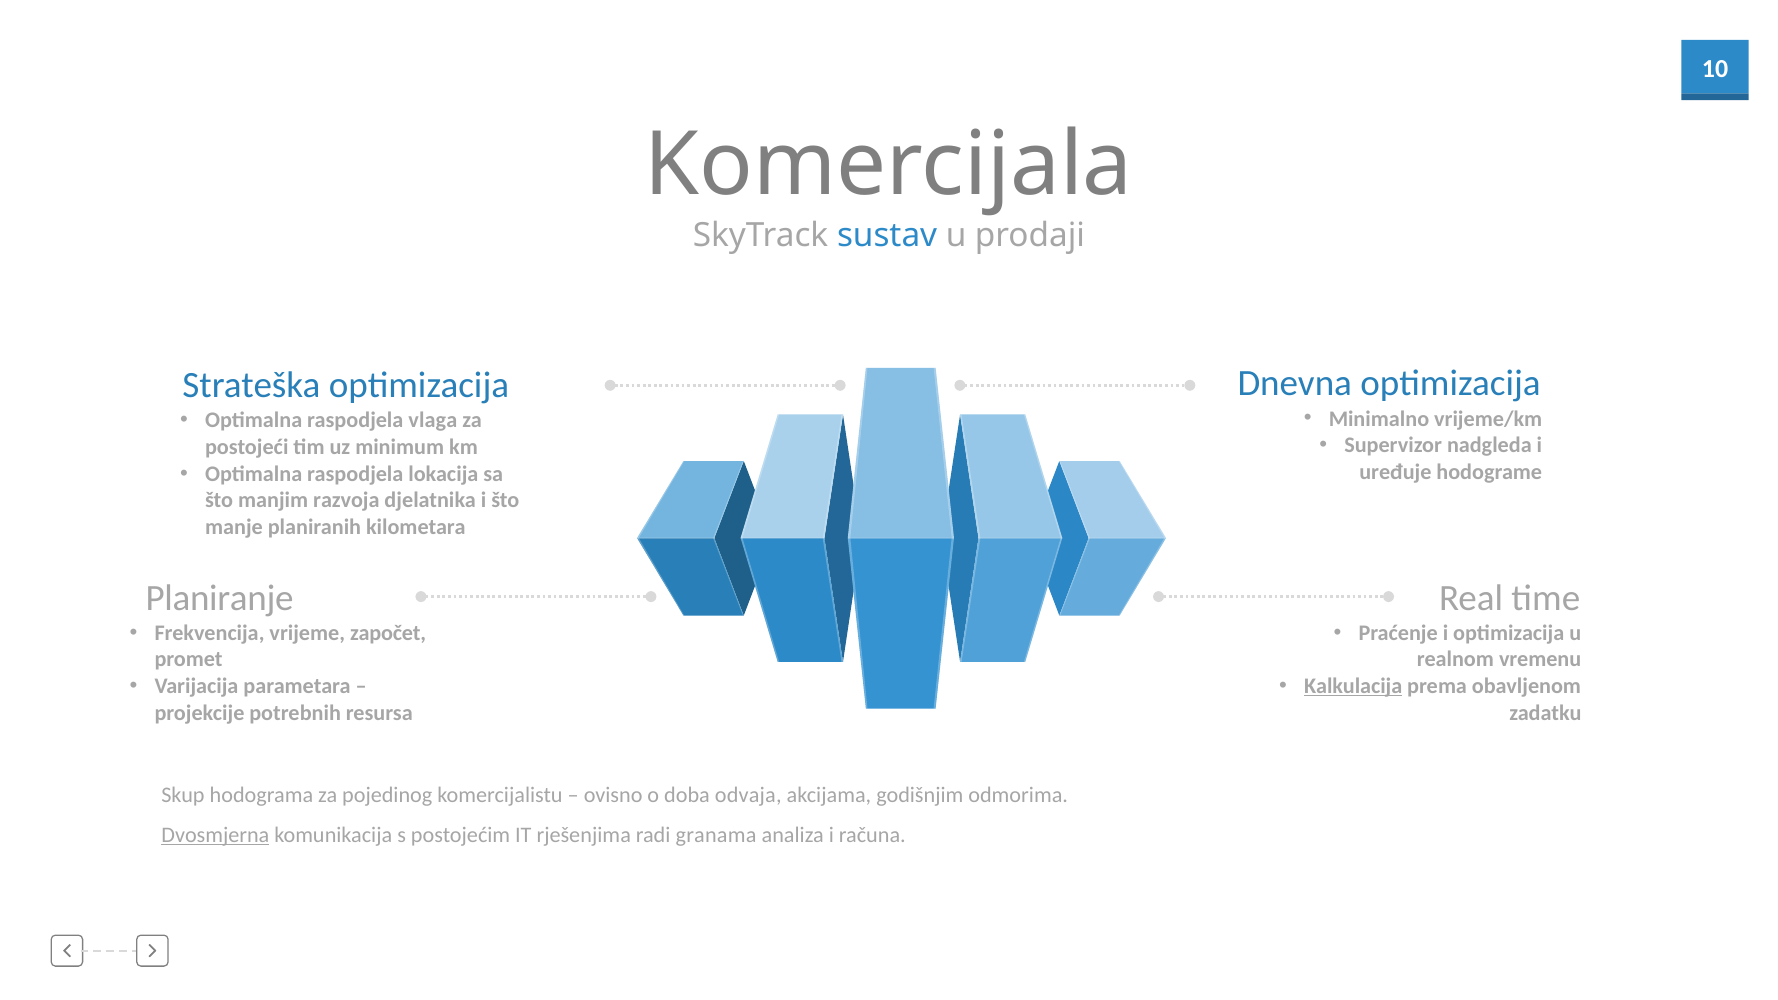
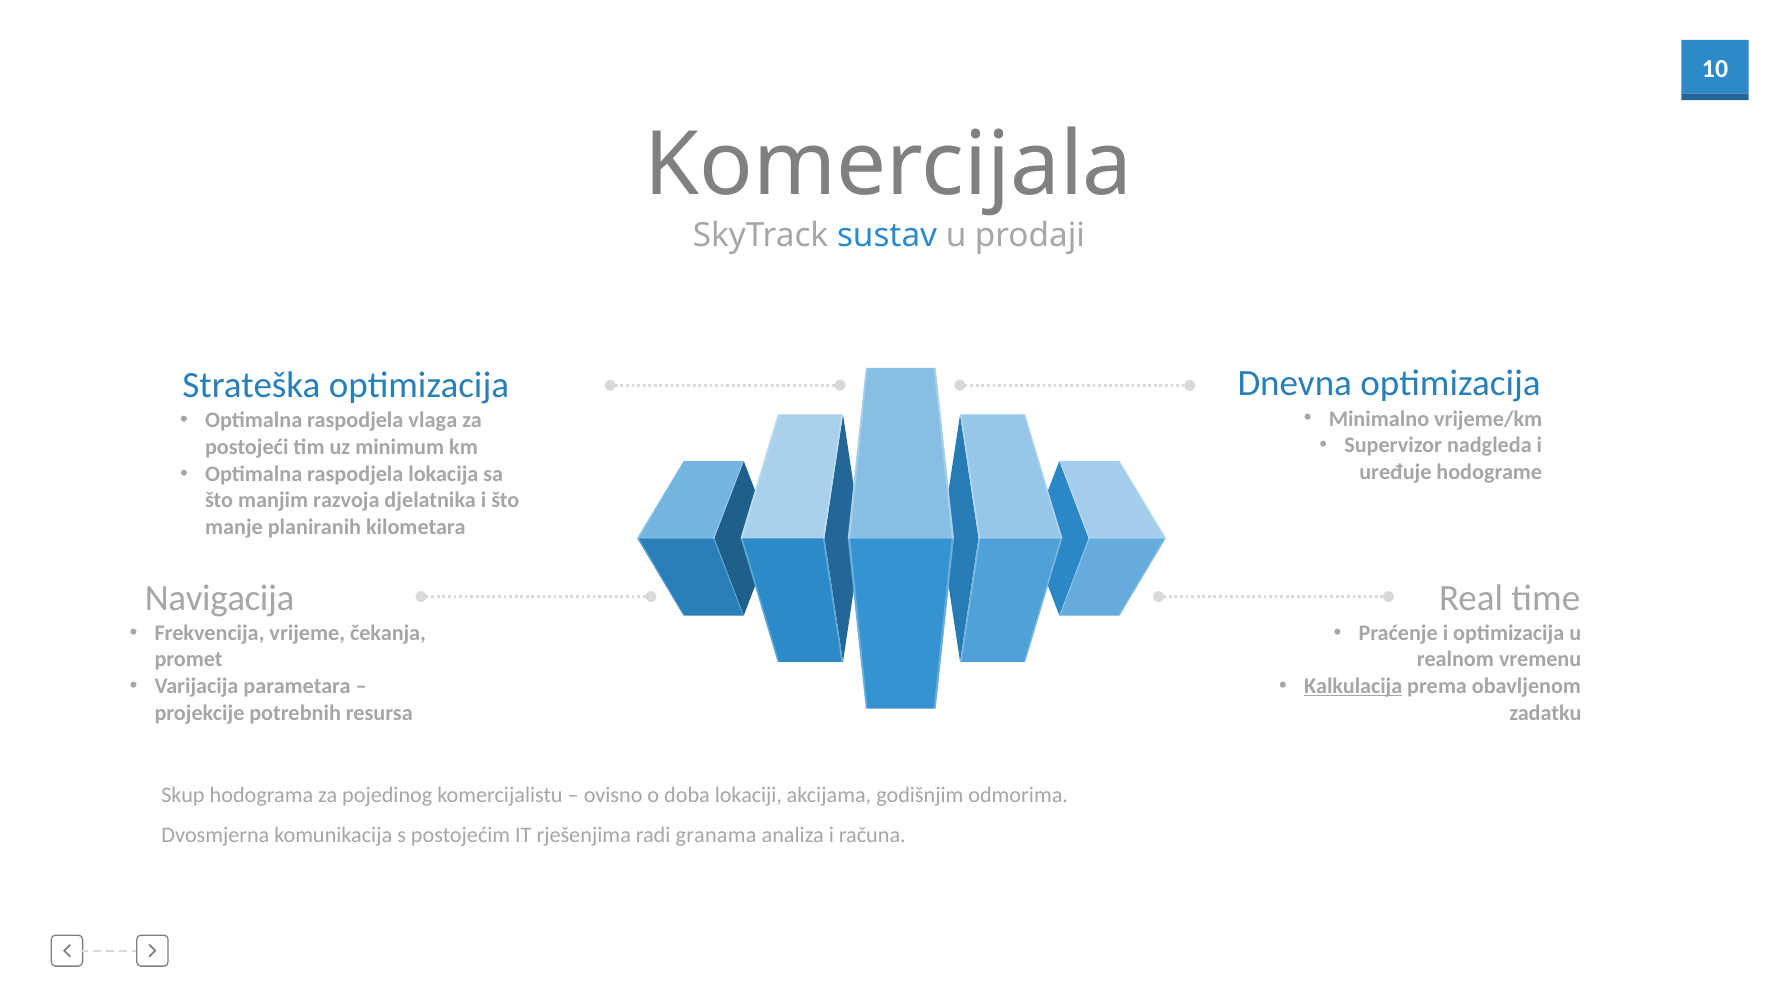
Planiranje: Planiranje -> Navigacija (220, 598)
započet: započet -> čekanja (388, 633)
odvaja: odvaja -> lokaciji (748, 795)
Dvosmjerna underline: present -> none (215, 835)
